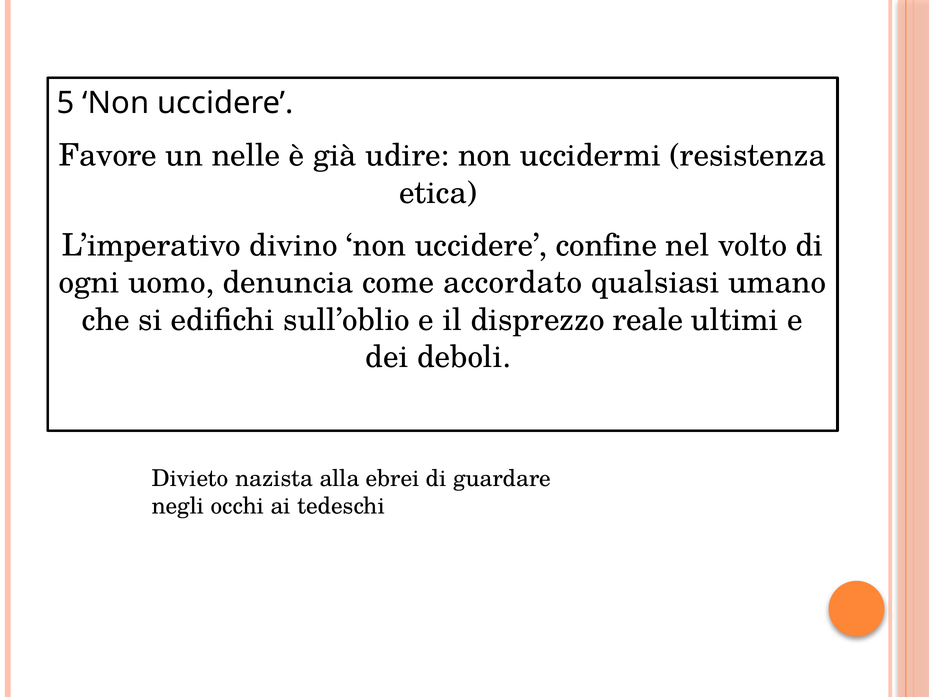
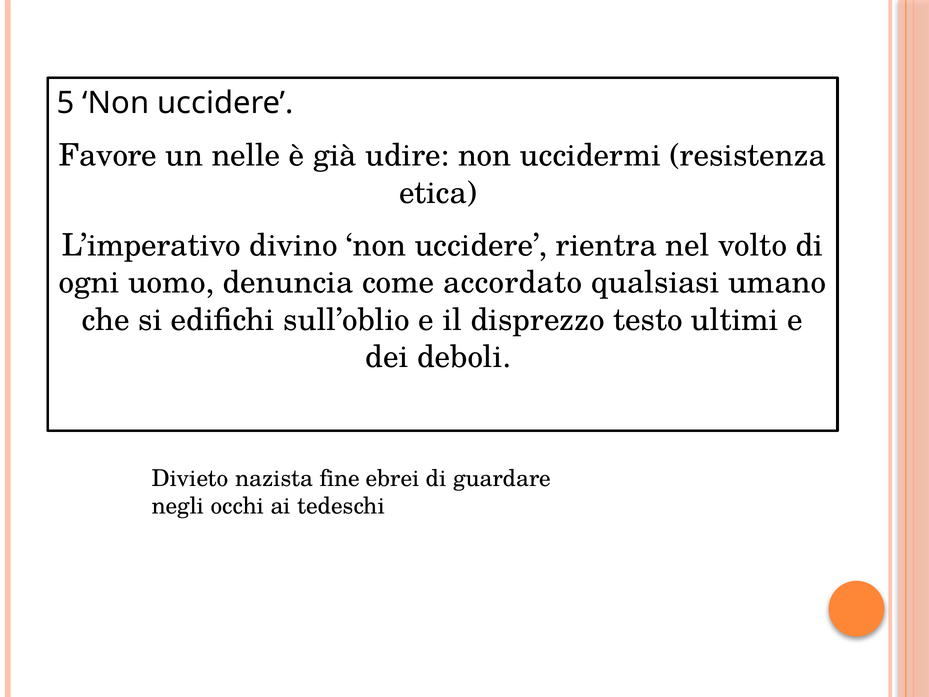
confine: confine -> rientra (606, 245)
reale: reale -> testo (648, 320)
alla: alla -> fine (340, 478)
